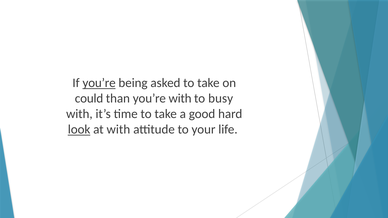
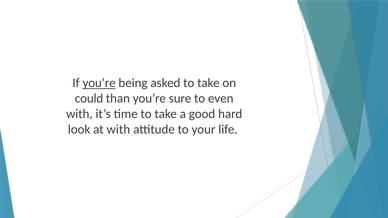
you’re with: with -> sure (180, 99)
busy: busy -> even (221, 99)
look underline: present -> none (79, 130)
